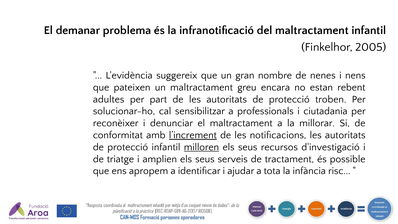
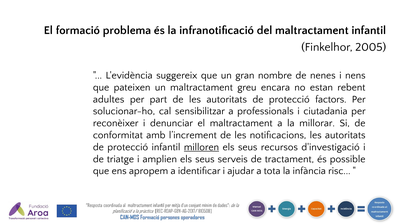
demanar: demanar -> formació (78, 30)
troben: troben -> factors (331, 99)
l’increment underline: present -> none (193, 135)
